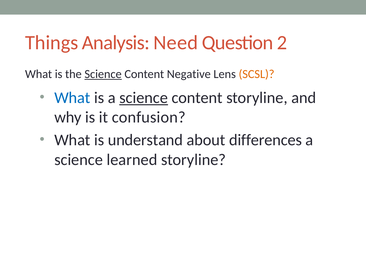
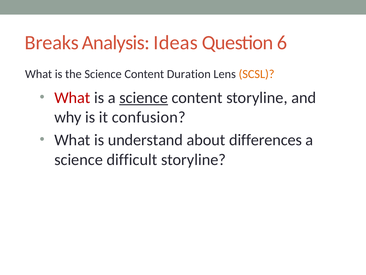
Things: Things -> Breaks (52, 43)
Need: Need -> Ideas (176, 43)
2: 2 -> 6 (282, 43)
Science underline: present -> none (103, 74)
Negative: Negative -> Duration (189, 74)
What colour: blue -> red (72, 98)
learned: learned -> difficult (132, 159)
